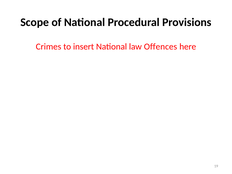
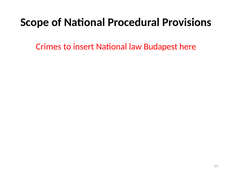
Offences: Offences -> Budapest (161, 47)
